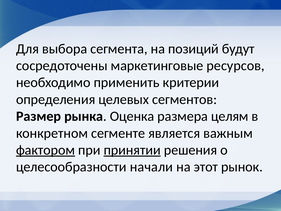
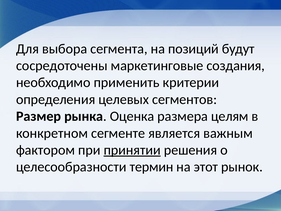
ресурсов: ресурсов -> создания (236, 66)
фактором underline: present -> none (46, 150)
начали: начали -> термин (152, 167)
